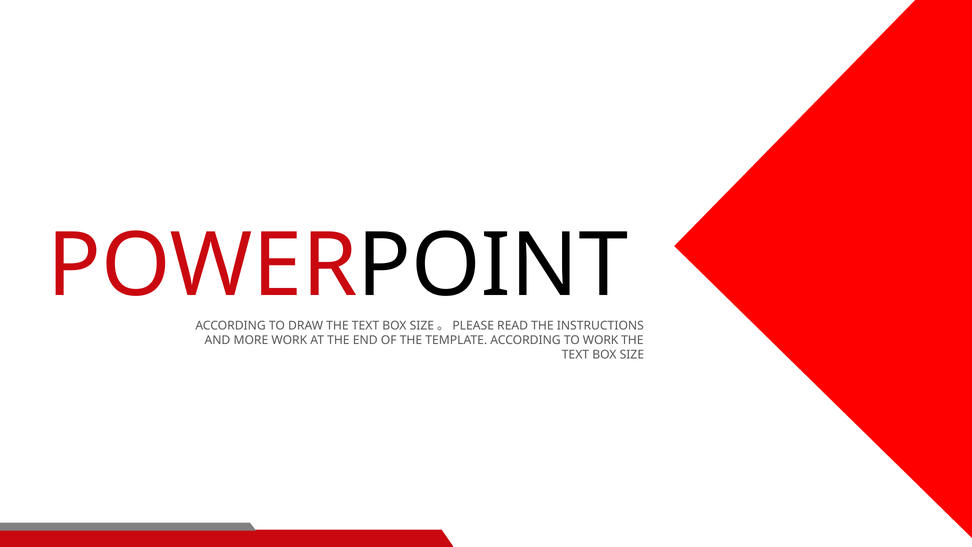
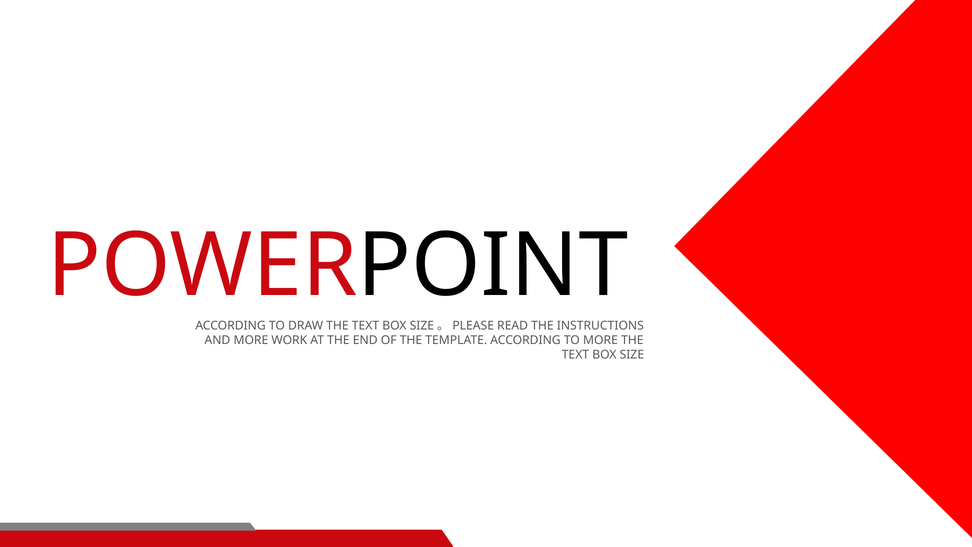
TO WORK: WORK -> MORE (601, 340)
